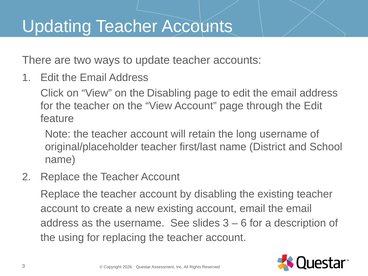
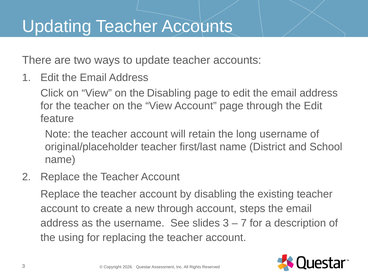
new existing: existing -> through (175, 209)
account email: email -> steps (252, 209)
6: 6 -> 7 (244, 223)
